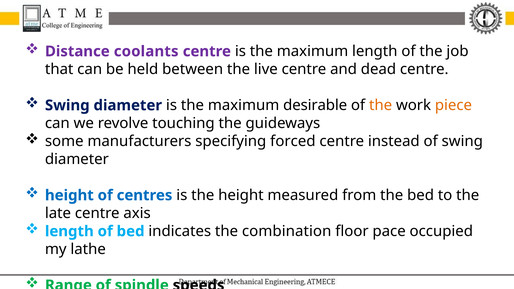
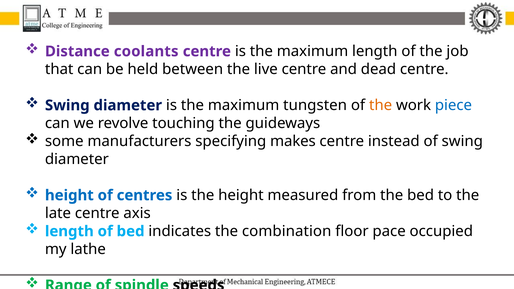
desirable: desirable -> tungsten (315, 105)
piece colour: orange -> blue (453, 105)
forced: forced -> makes (293, 141)
